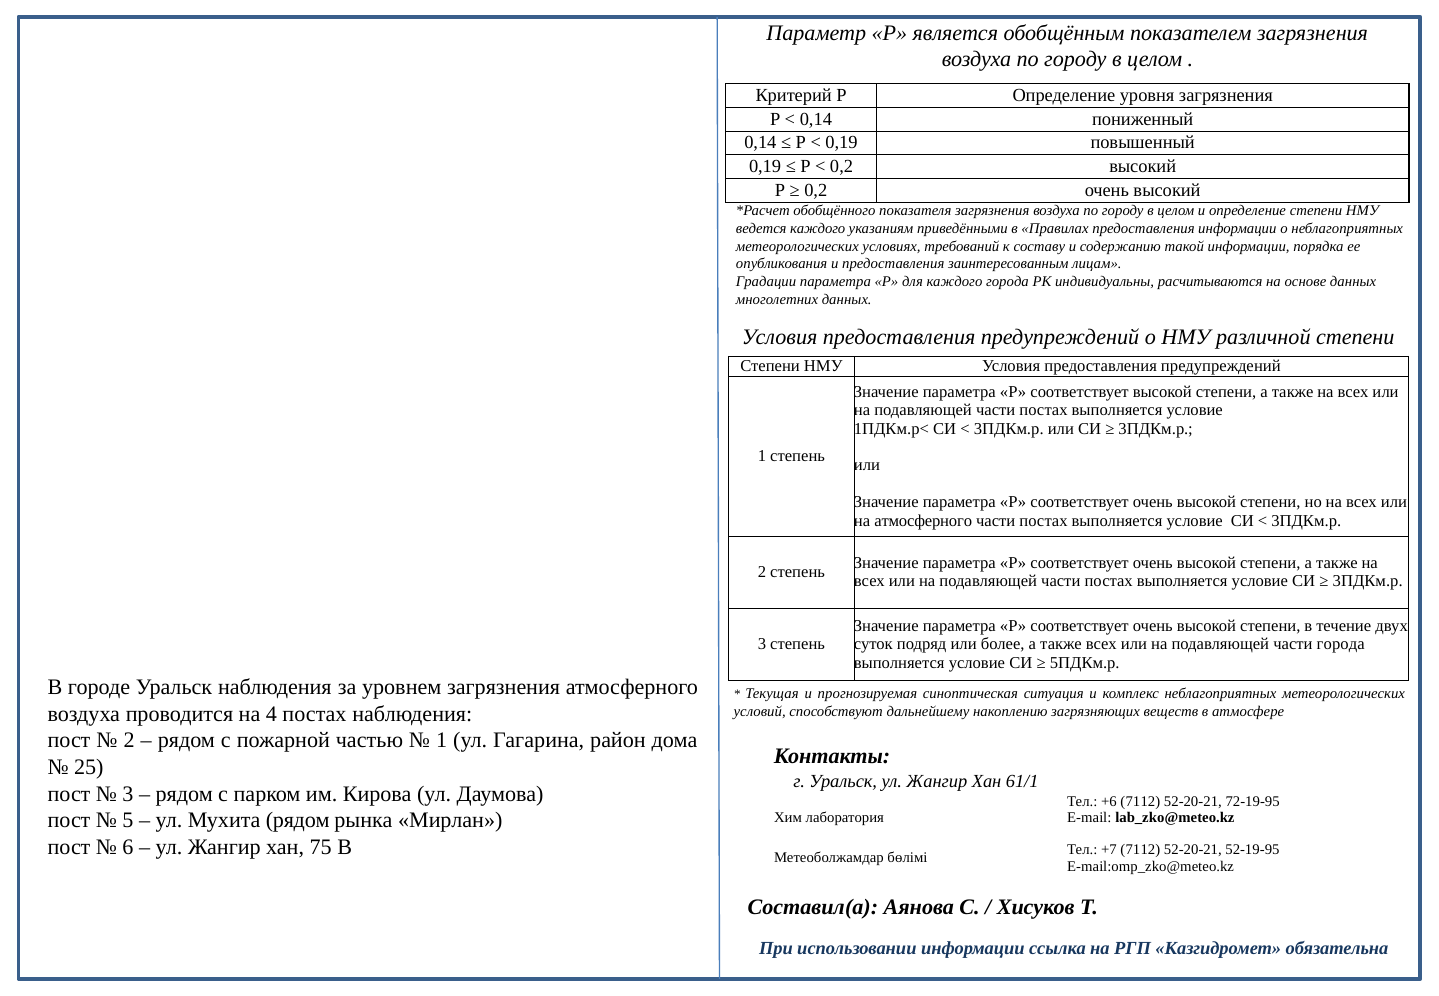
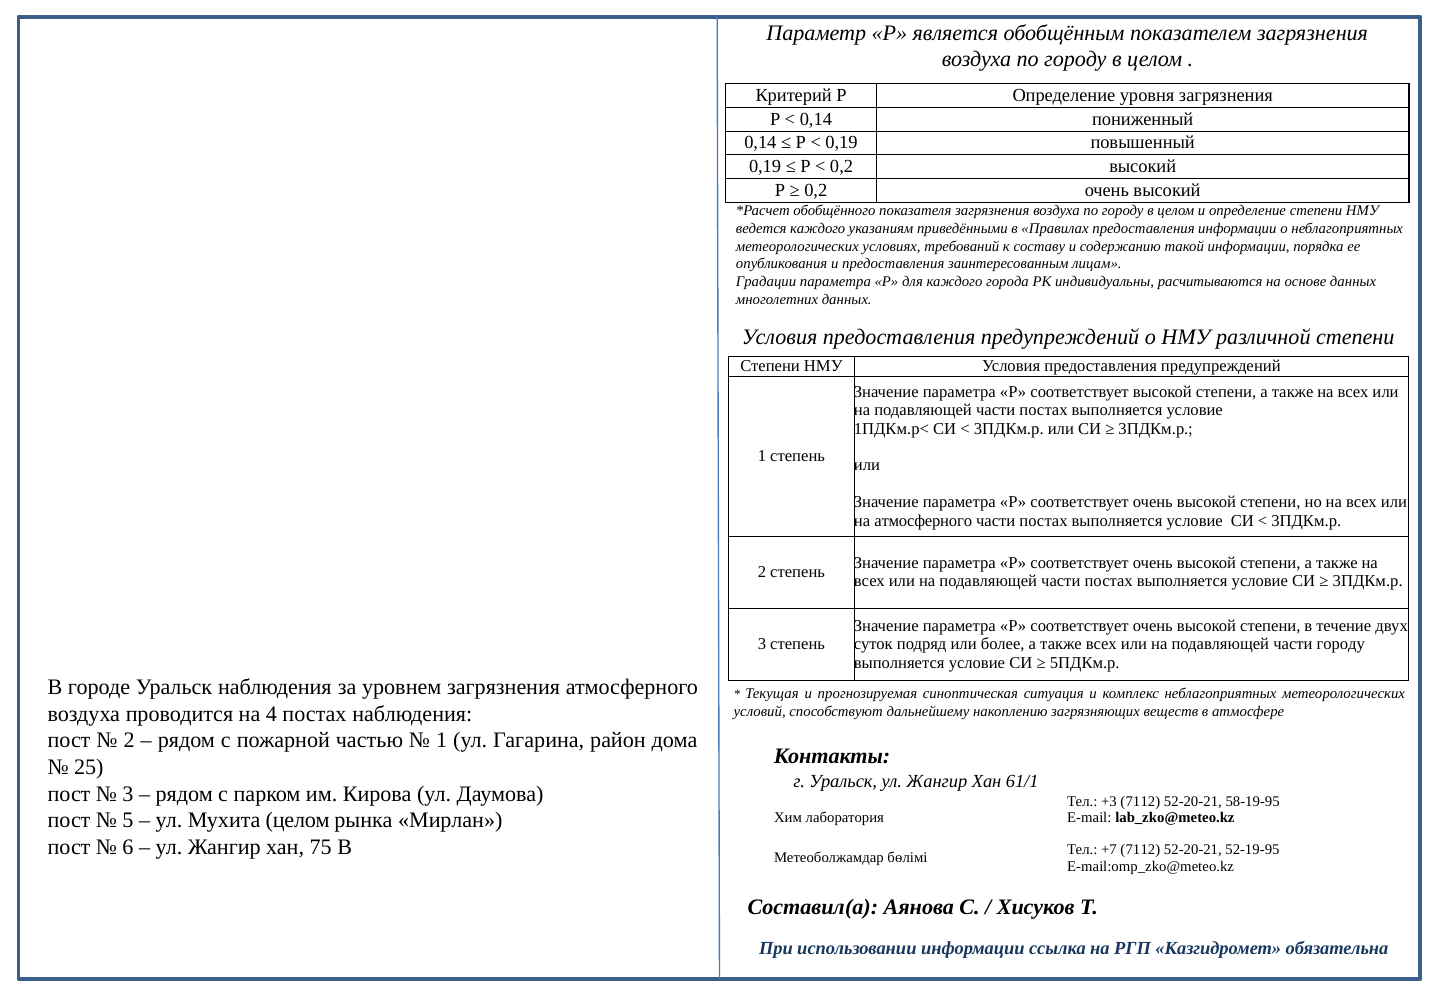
части города: города -> городу (1341, 644)
+6: +6 -> +3 (1109, 801)
72-19-95: 72-19-95 -> 58-19-95 (1253, 801)
Мухита рядом: рядом -> целом (298, 821)
